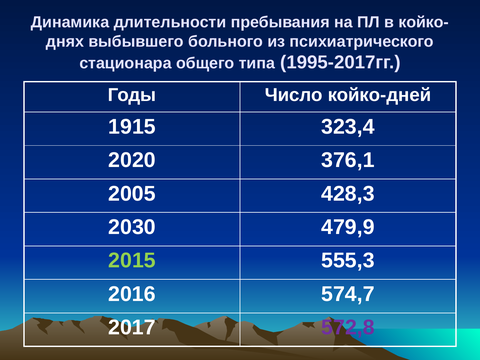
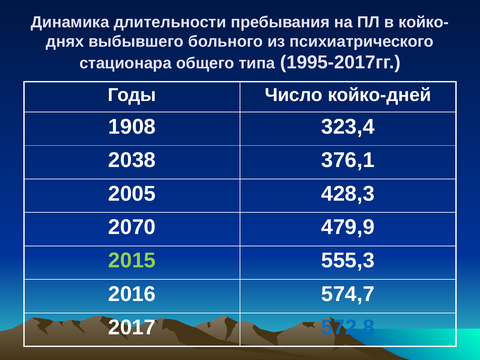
1915: 1915 -> 1908 (132, 127)
2020: 2020 -> 2038 (132, 160)
2030: 2030 -> 2070 (132, 227)
572,8 colour: purple -> blue (348, 328)
